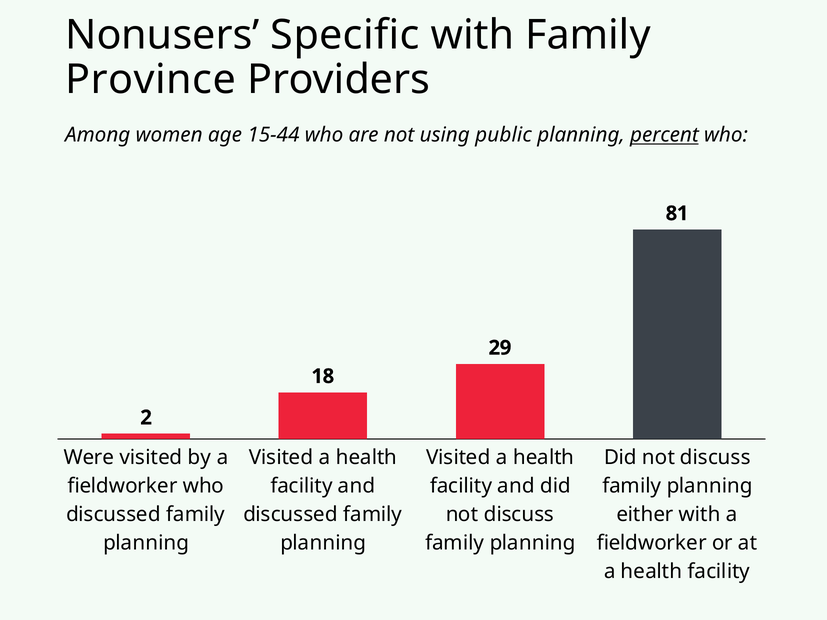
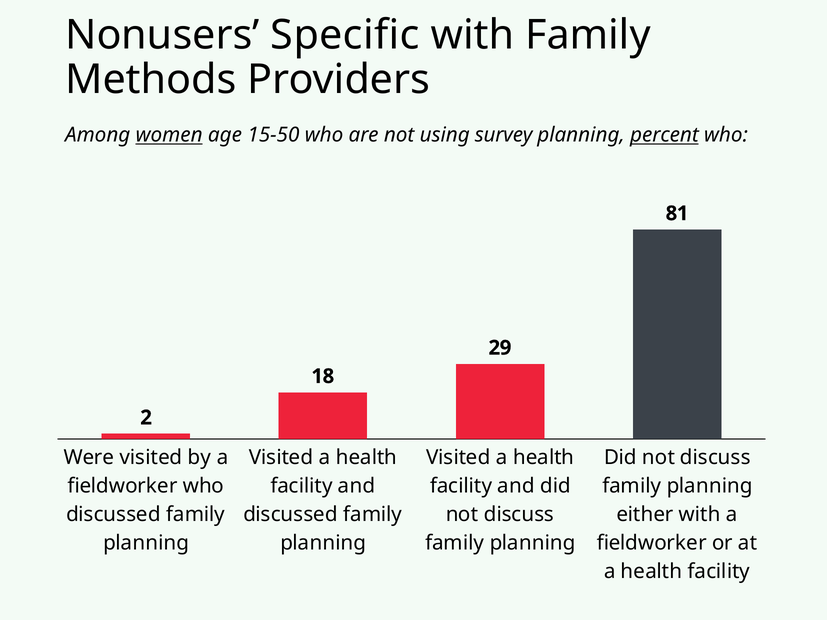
Province: Province -> Methods (151, 80)
women underline: none -> present (169, 135)
15-44: 15-44 -> 15-50 (273, 135)
public: public -> survey (504, 135)
